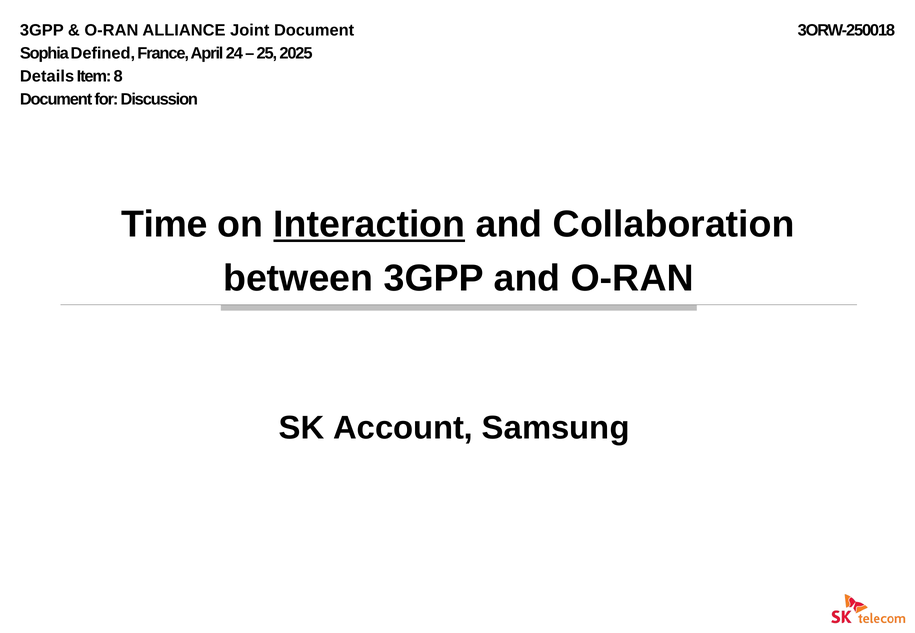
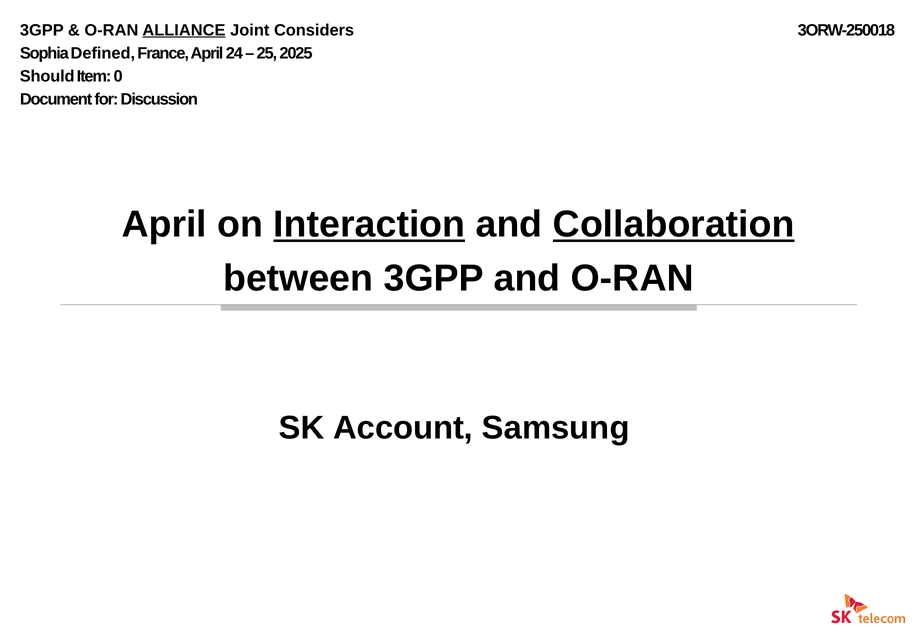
ALLIANCE underline: none -> present (184, 30)
Joint Document: Document -> Considers (314, 30)
Details: Details -> Should (47, 76)
8: 8 -> 0 (118, 76)
Time: Time -> April (164, 225)
Collaboration underline: none -> present (674, 225)
